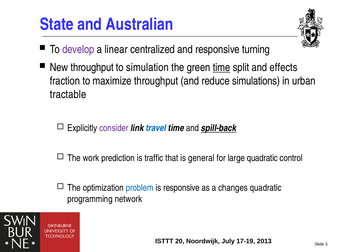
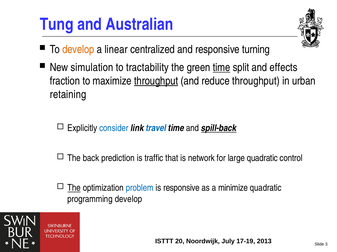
State: State -> Tung (57, 25)
develop colour: purple -> orange (78, 50)
New throughput: throughput -> simulation (92, 68)
simulation: simulation -> tractability (147, 68)
throughput underline: none -> present (156, 81)
reduce simulations: simulations -> throughput (256, 81)
tractable: tractable -> retaining (68, 95)
consider colour: purple -> blue (114, 129)
work: work -> back (91, 158)
general: general -> network (201, 158)
The underline: none -> present (74, 188)
changes: changes -> minimize (233, 188)
programming network: network -> develop (128, 200)
